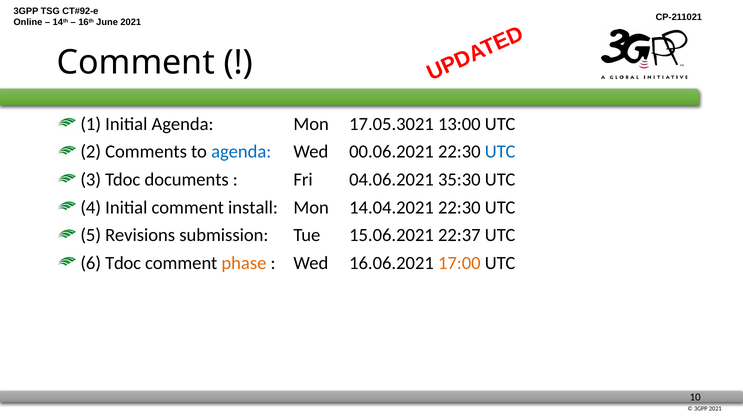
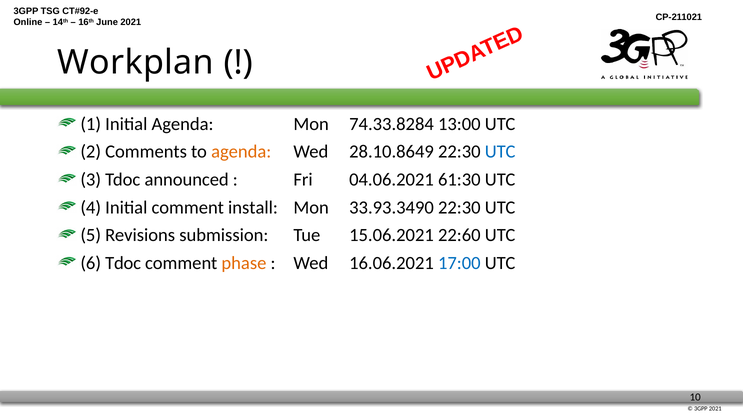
Comment: Comment -> Workplan (136, 62)
17.05.3021: 17.05.3021 -> 74.33.8284 (392, 124)
agenda colour: blue -> orange (241, 152)
00.06.2021: 00.06.2021 -> 28.10.8649 (392, 152)
documents: documents -> announced (187, 180)
35:30: 35:30 -> 61:30 (459, 180)
14.04.2021: 14.04.2021 -> 33.93.3490 (392, 207)
22:37: 22:37 -> 22:60 (459, 235)
17:00 colour: orange -> blue (459, 263)
